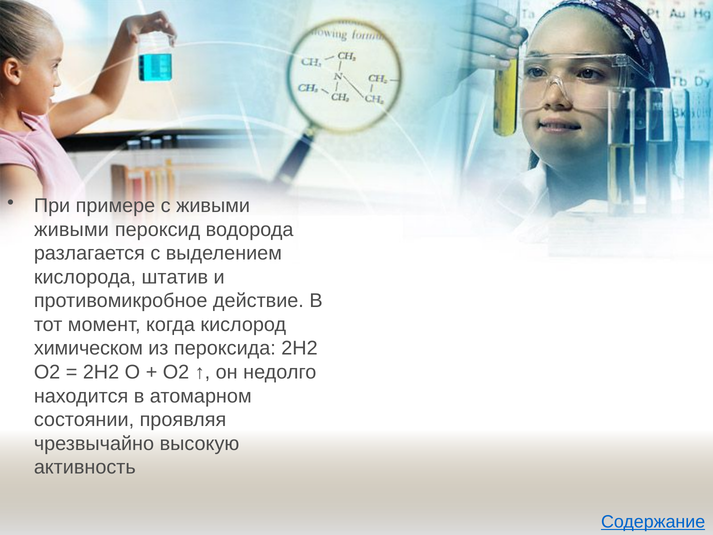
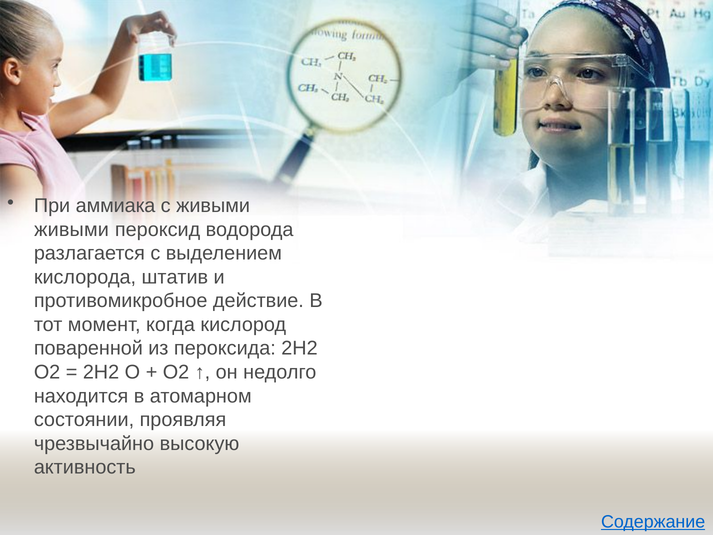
примере: примере -> аммиака (115, 206)
химическом: химическом -> поваренной (88, 348)
